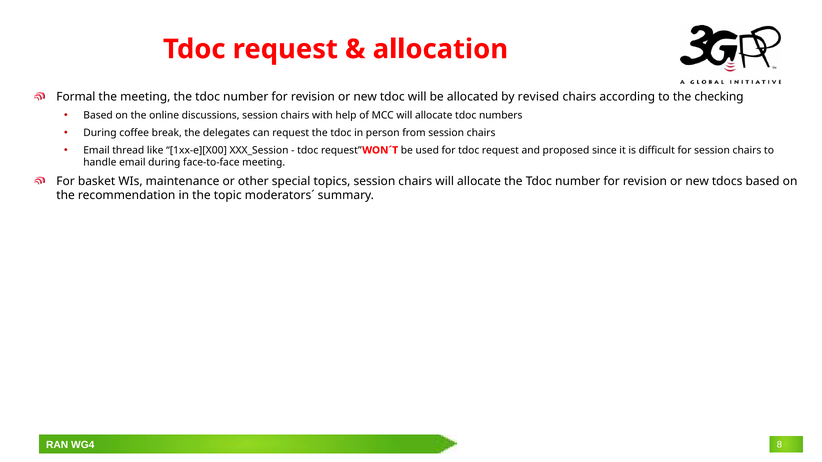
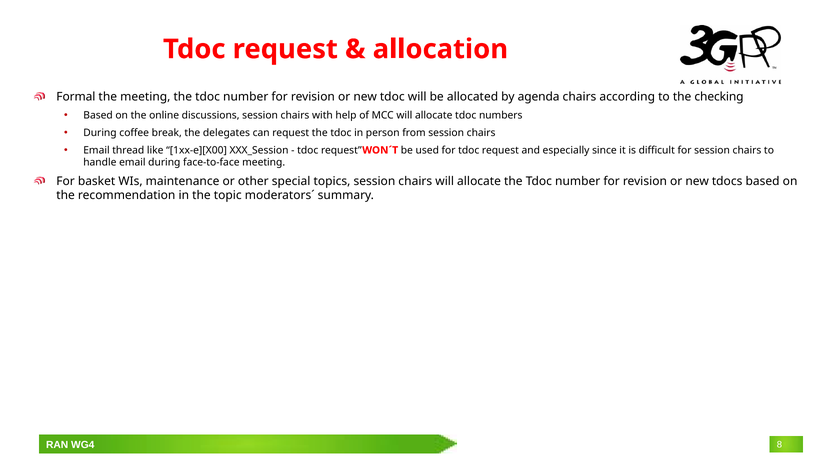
revised: revised -> agenda (539, 97)
proposed: proposed -> especially (566, 150)
